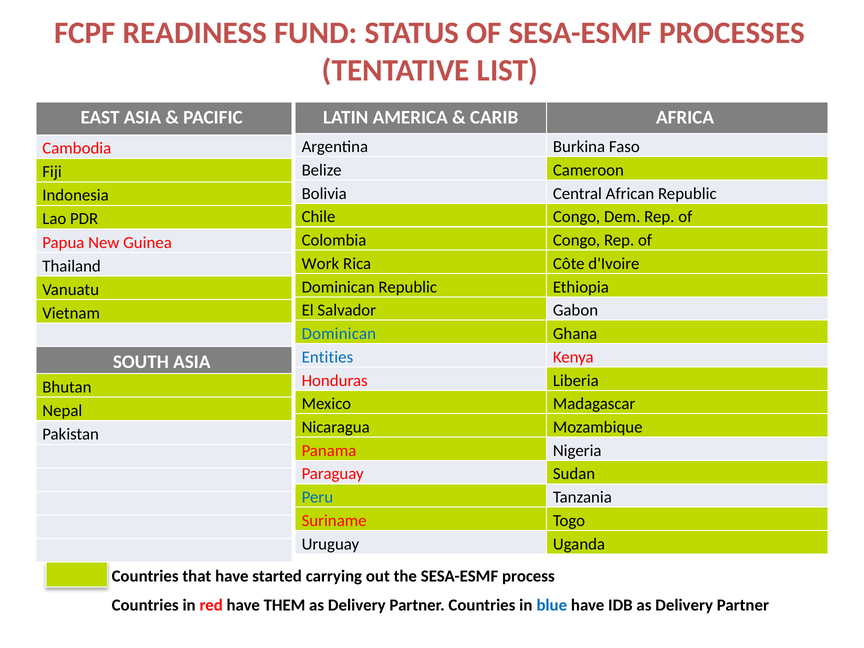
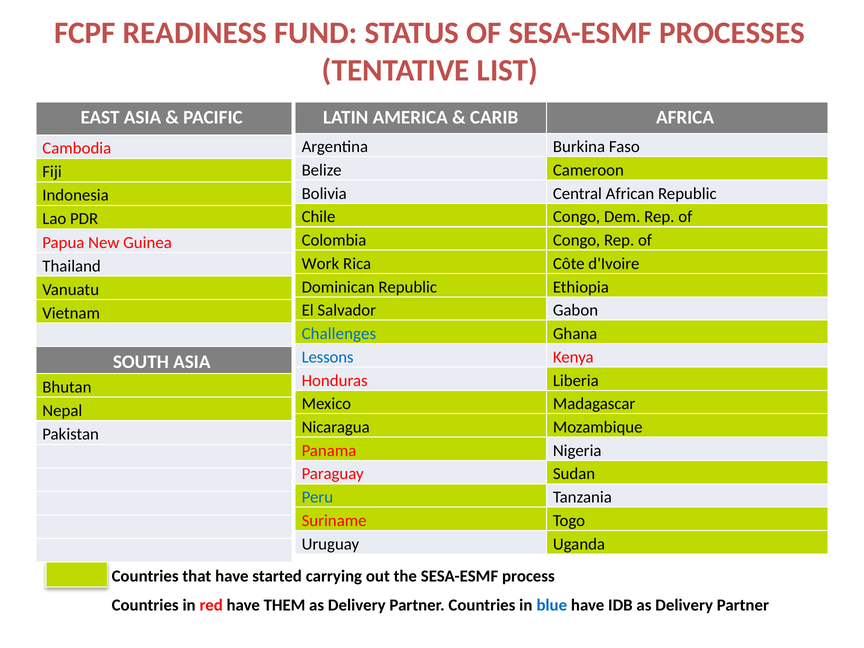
Dominican: Dominican -> Challenges (339, 334)
Entities: Entities -> Lessons (328, 357)
